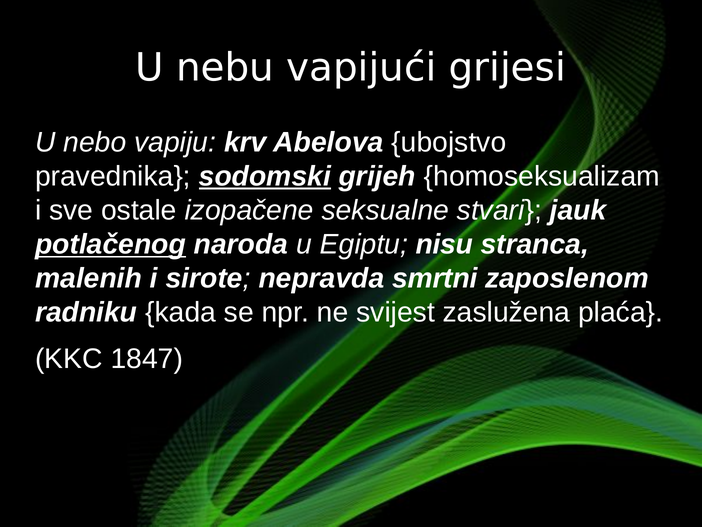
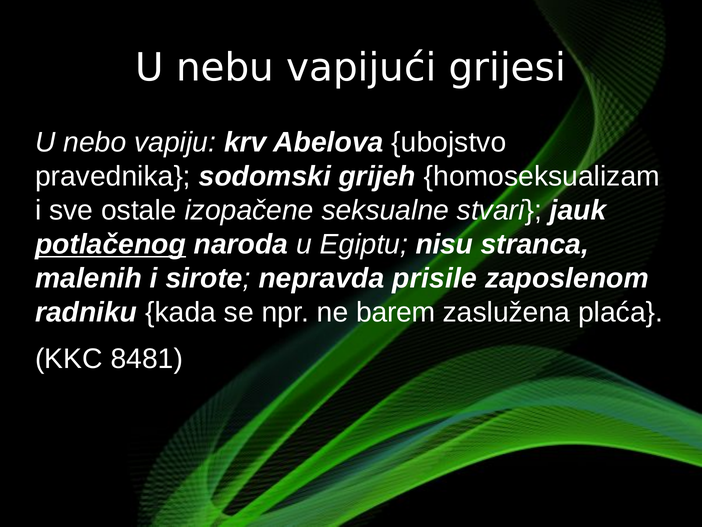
sodomski underline: present -> none (265, 176)
smrtni: smrtni -> prisile (435, 278)
svijest: svijest -> barem (396, 312)
1847: 1847 -> 8481 (147, 359)
